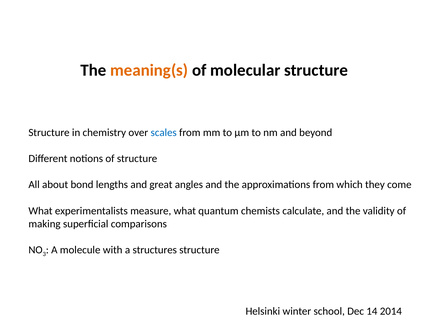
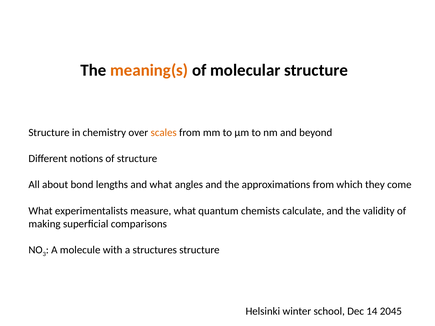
scales colour: blue -> orange (164, 133)
and great: great -> what (161, 185)
2014: 2014 -> 2045 (391, 311)
